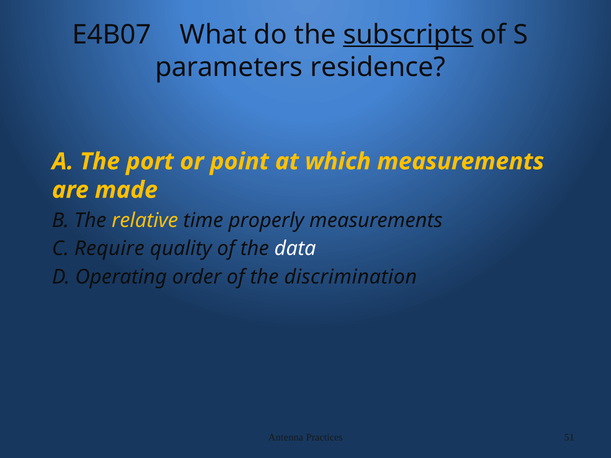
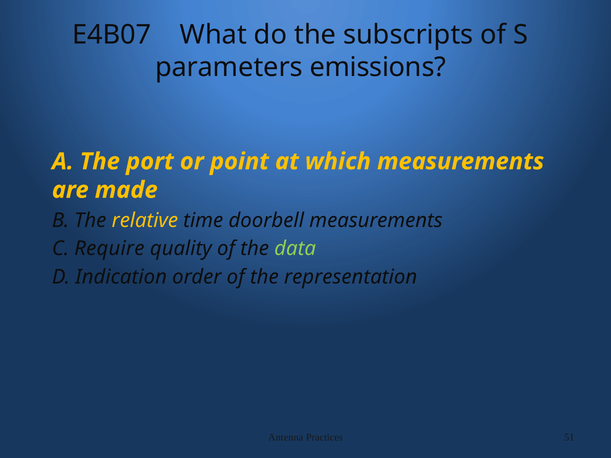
subscripts underline: present -> none (408, 35)
residence: residence -> emissions (378, 67)
properly: properly -> doorbell (266, 220)
data colour: white -> light green (295, 249)
Operating: Operating -> Indication (121, 277)
discrimination: discrimination -> representation (351, 277)
